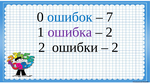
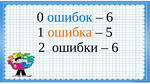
7: 7 -> 6 (110, 17)
ошибка colour: purple -> orange (70, 32)
2: 2 -> 5 (109, 32)
2: 2 -> 6 (115, 48)
